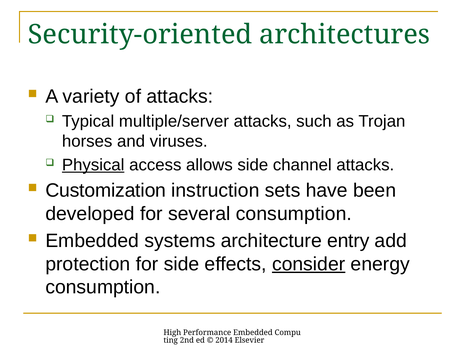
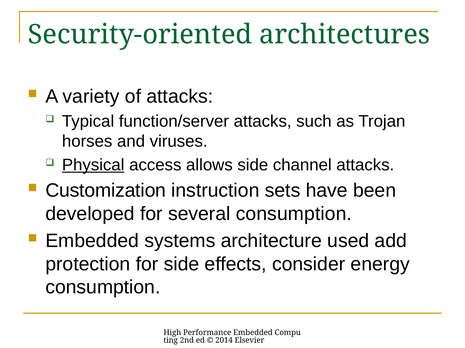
multiple/server: multiple/server -> function/server (174, 122)
entry: entry -> used (348, 241)
consider underline: present -> none (309, 265)
